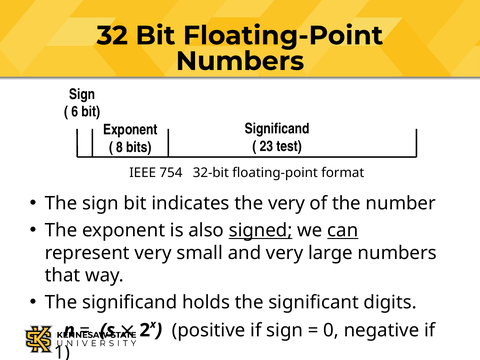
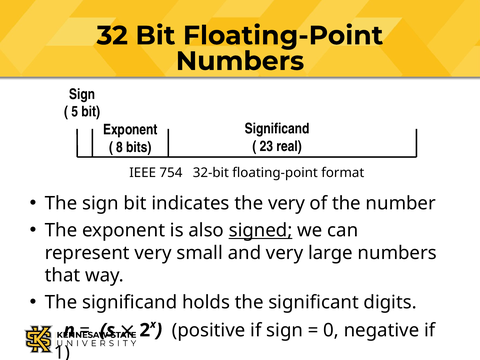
6: 6 -> 5 (75, 112)
test: test -> real (289, 146)
can underline: present -> none (343, 230)
